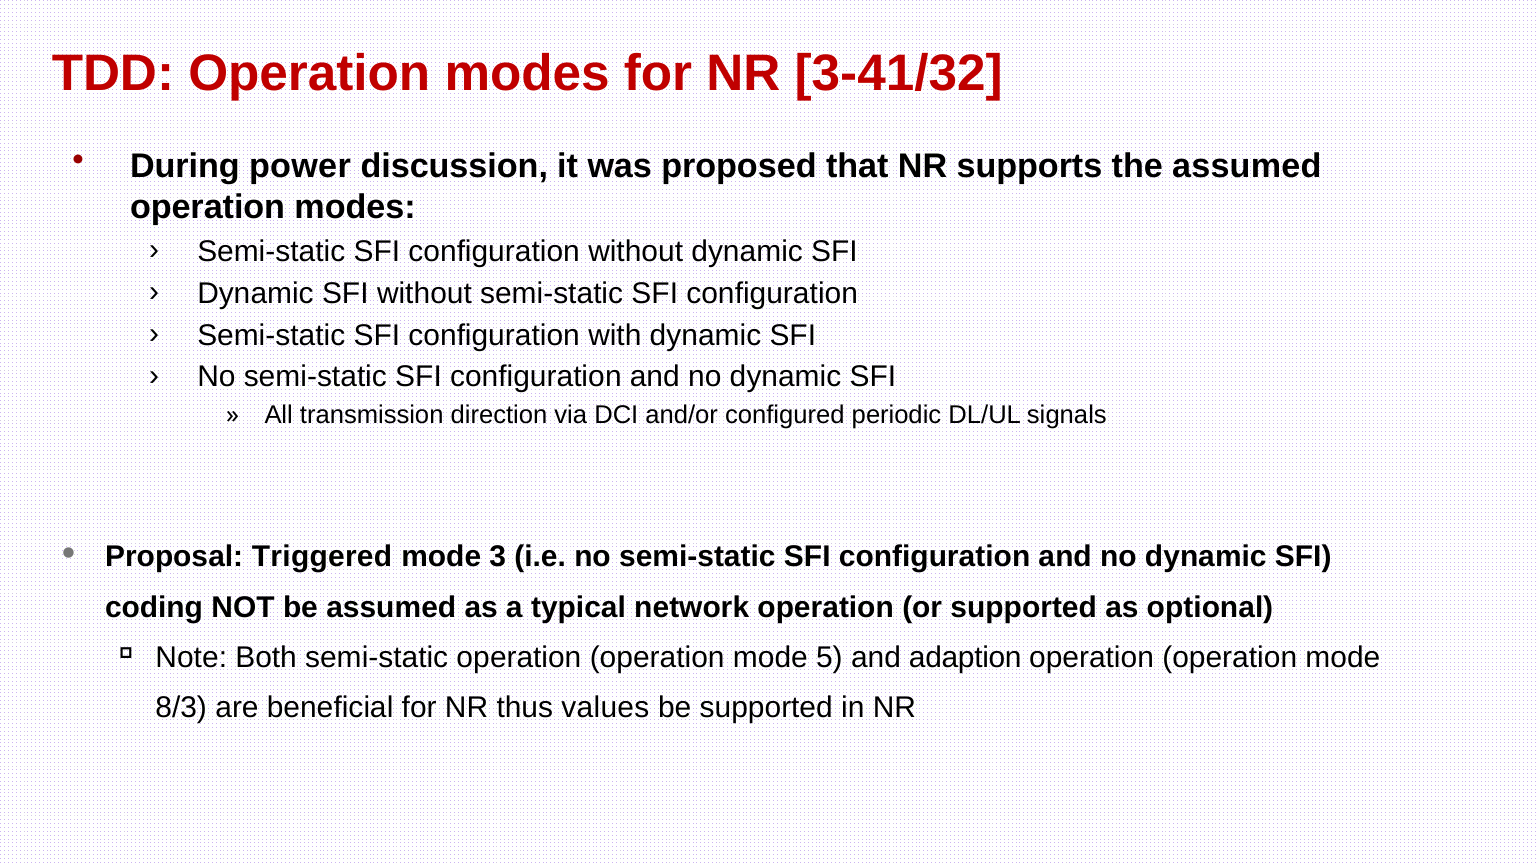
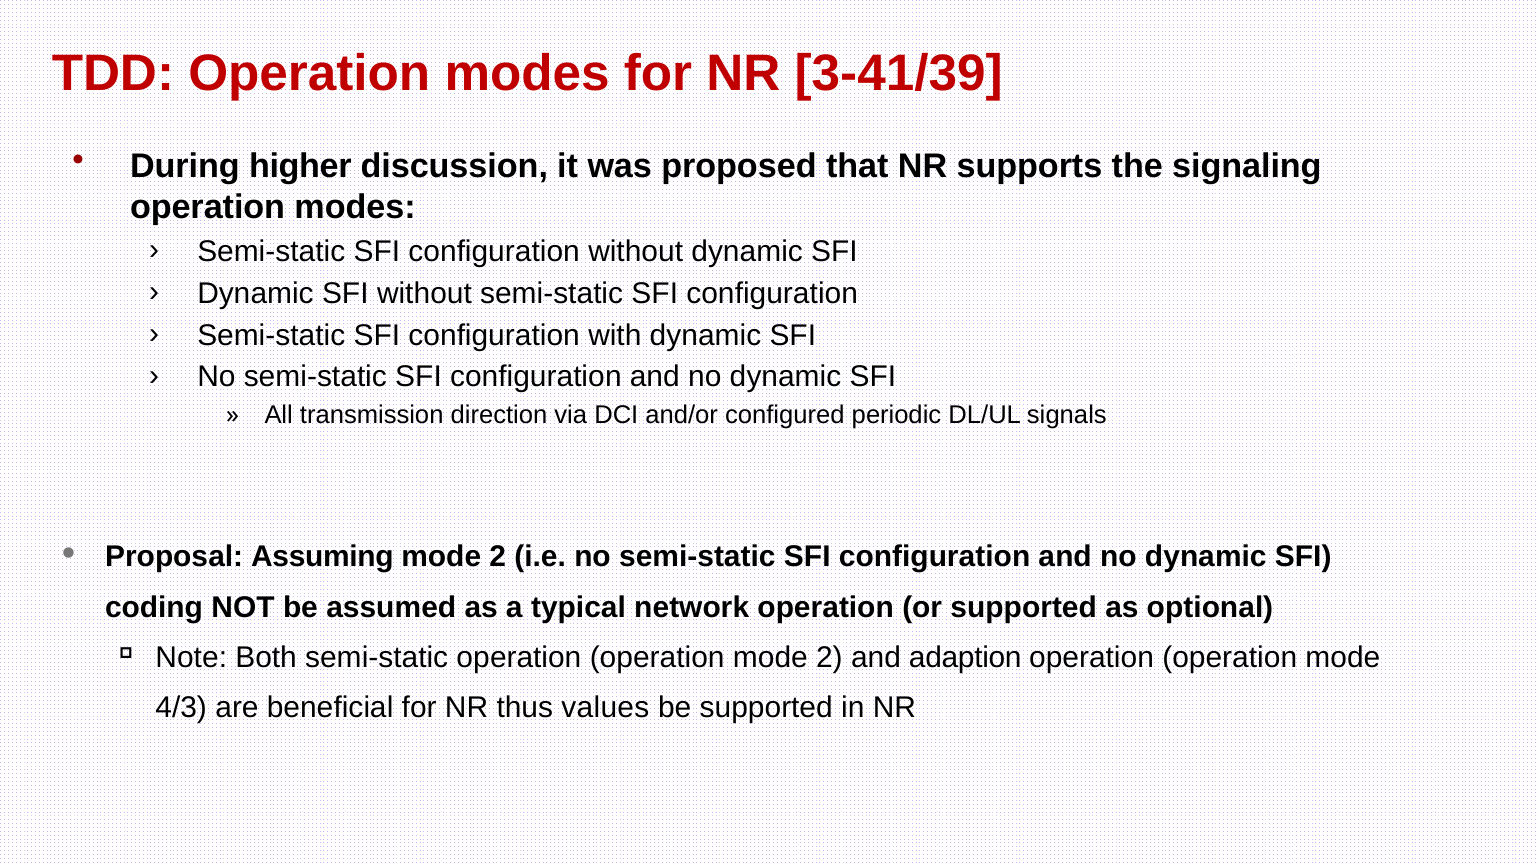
3-41/32: 3-41/32 -> 3-41/39 (899, 74)
power: power -> higher (300, 166)
the assumed: assumed -> signaling (1247, 166)
Triggered: Triggered -> Assuming (322, 557)
3: 3 -> 2 (498, 557)
operation mode 5: 5 -> 2 (829, 658)
8/3: 8/3 -> 4/3 (181, 708)
